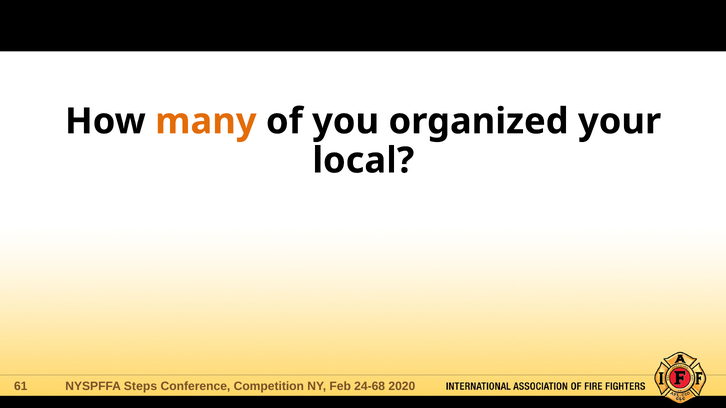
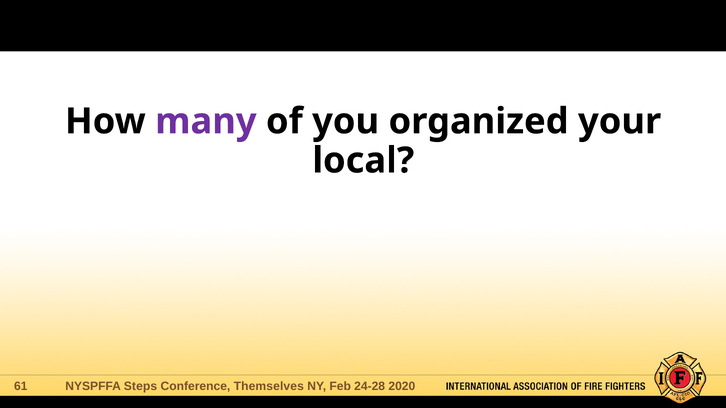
many colour: orange -> purple (206, 121)
Competition: Competition -> Themselves (269, 387)
24-68: 24-68 -> 24-28 (370, 387)
